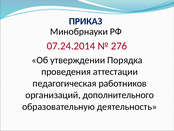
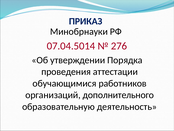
07.24.2014: 07.24.2014 -> 07.04.5014 (71, 46)
педагогическая: педагогическая -> обучающимися (64, 83)
